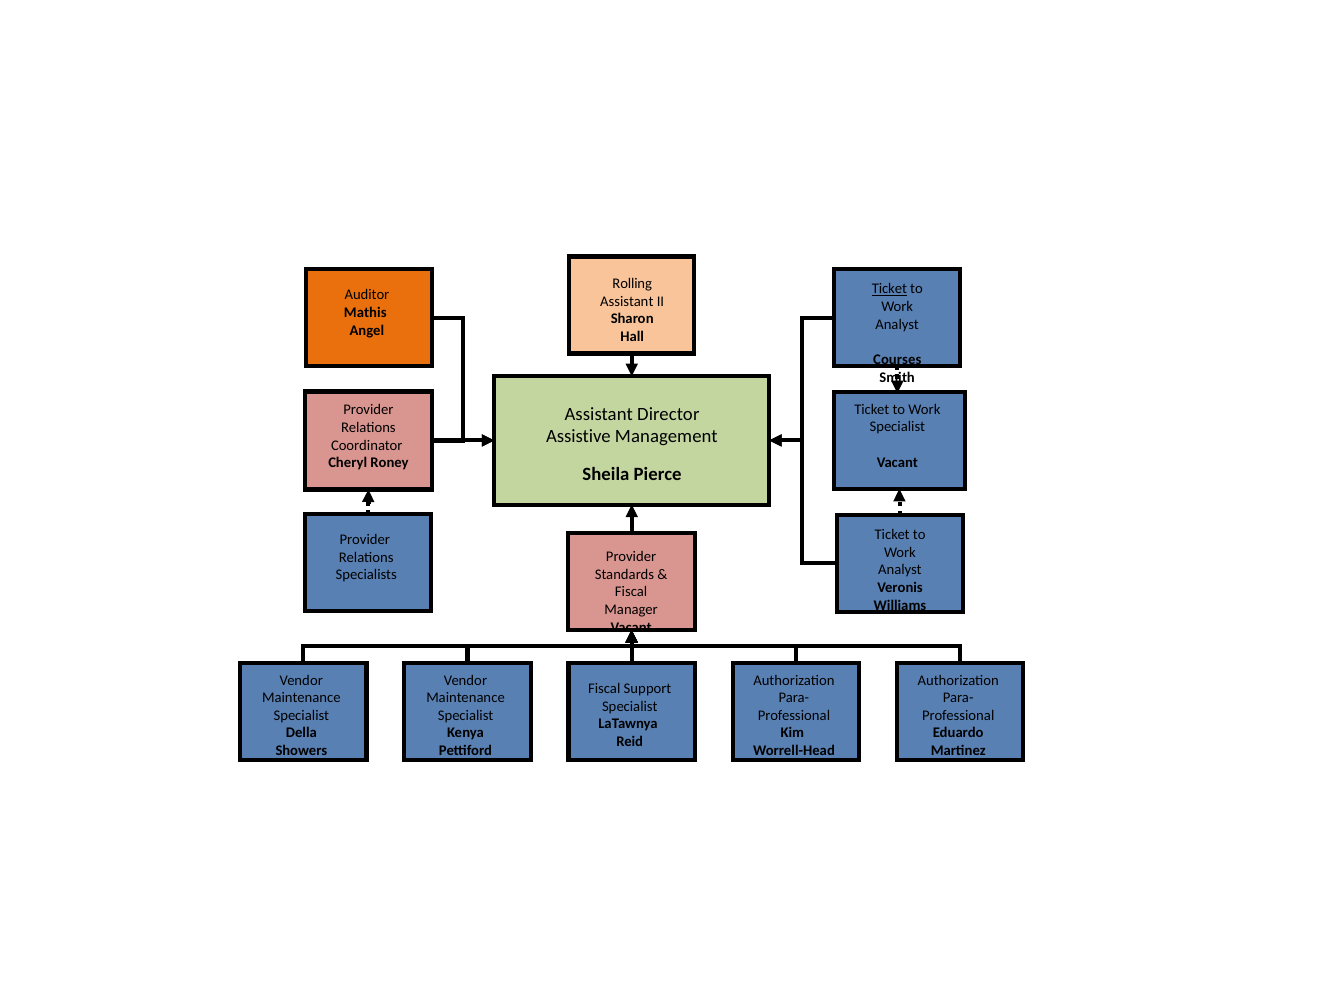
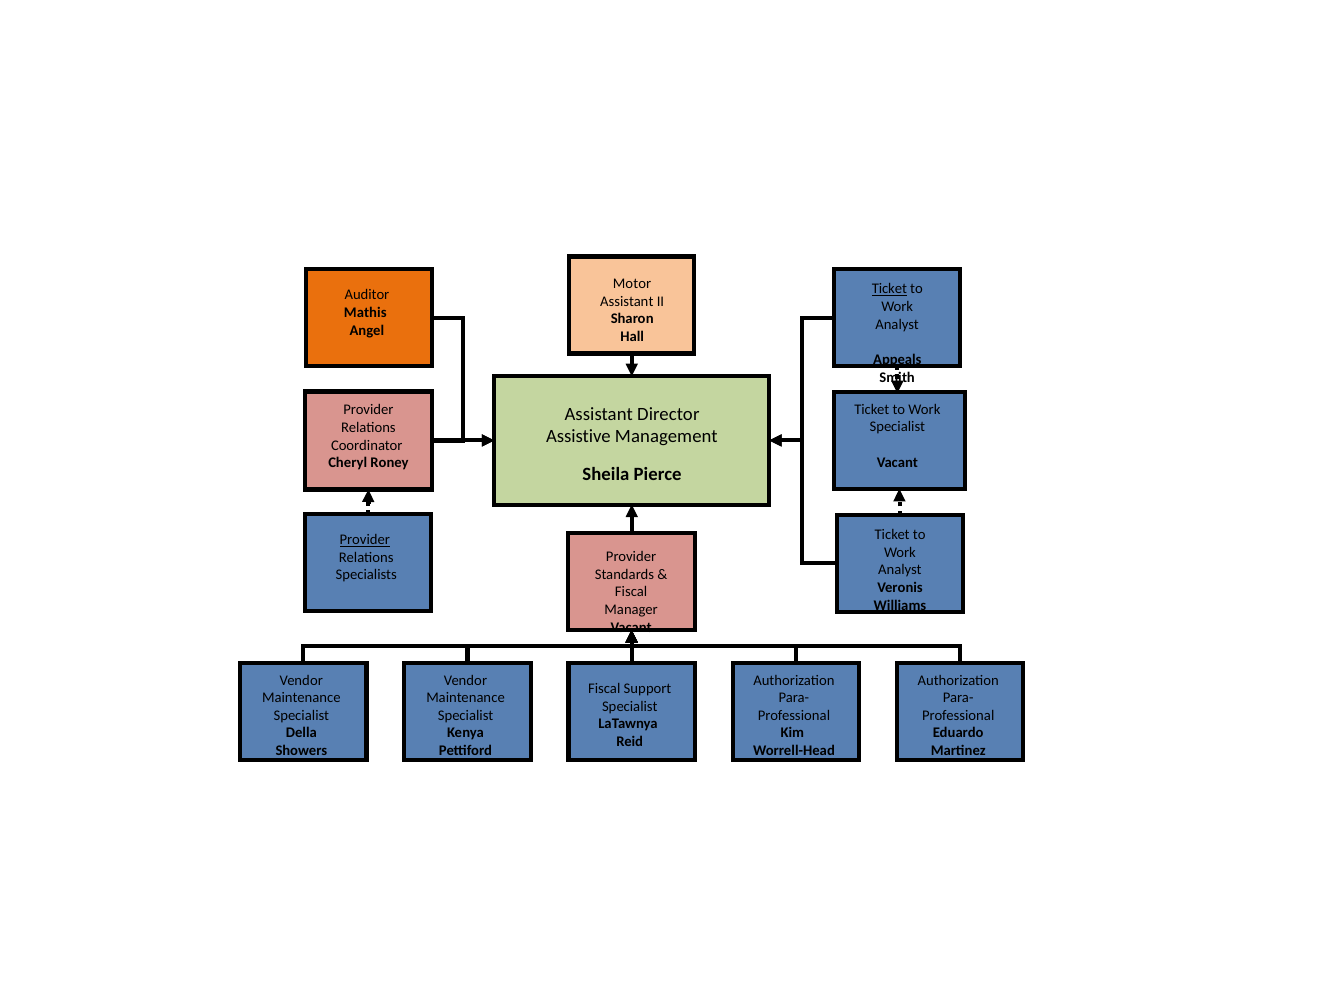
Rolling: Rolling -> Motor (632, 284)
Courses: Courses -> Appeals (897, 360)
Provider underline: none -> present (365, 540)
